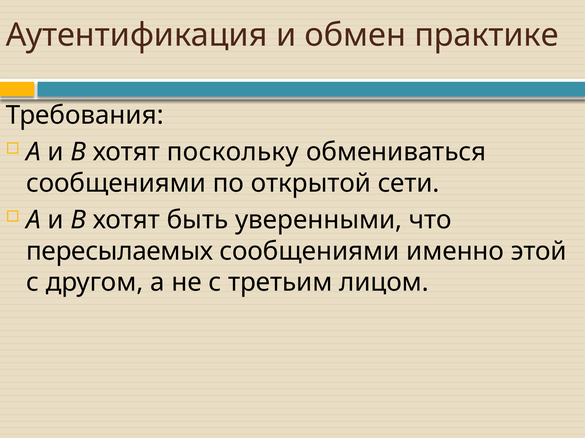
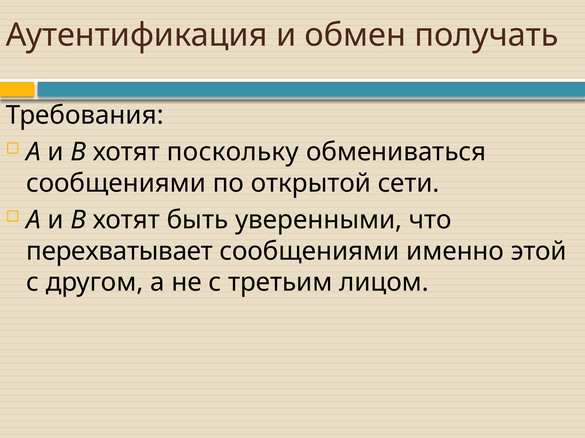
практике: практике -> получать (486, 35)
пересылаемых: пересылаемых -> перехватывает (120, 252)
